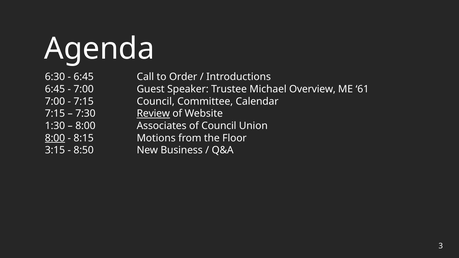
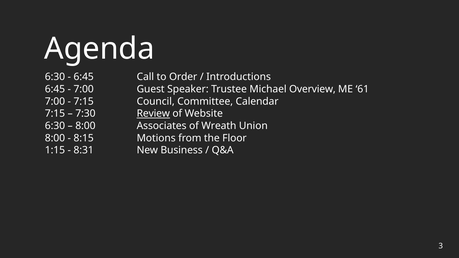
1:30: 1:30 -> 6:30 (55, 126)
of Council: Council -> Wreath (219, 126)
8:00 underline: present -> none (55, 138)
3:15: 3:15 -> 1:15 (55, 150)
8:50: 8:50 -> 8:31 (84, 150)
